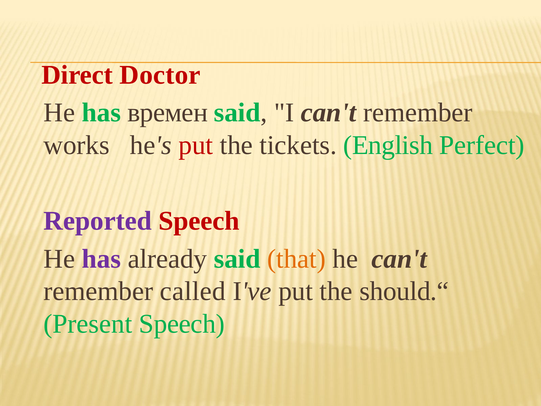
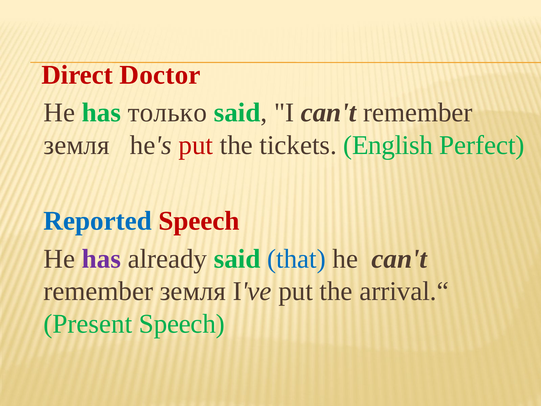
времен: времен -> только (167, 113)
works: works -> земля (77, 145)
Reported colour: purple -> blue (98, 221)
that colour: orange -> blue (297, 259)
called: called -> земля (193, 291)
should.“: should.“ -> arrival.“ (404, 291)
